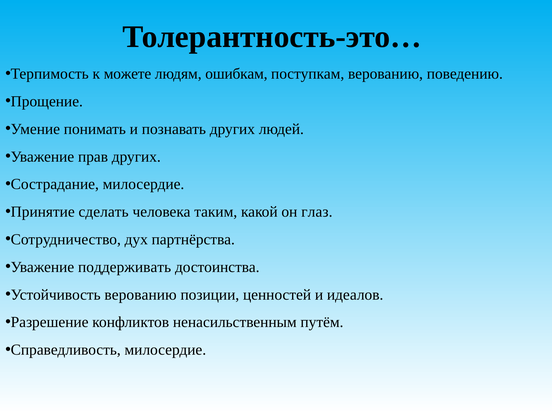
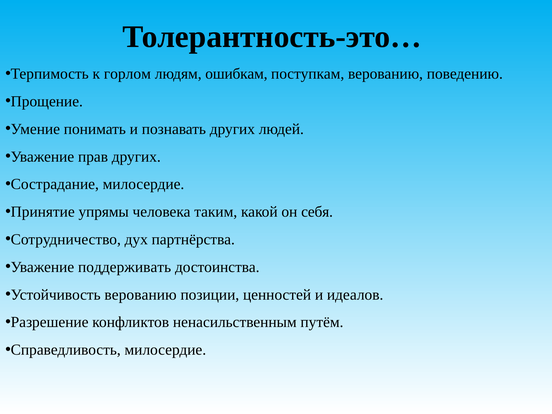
можете: можете -> горлом (127, 74)
сделать: сделать -> упрямы (104, 212)
глаз: глаз -> себя (317, 212)
